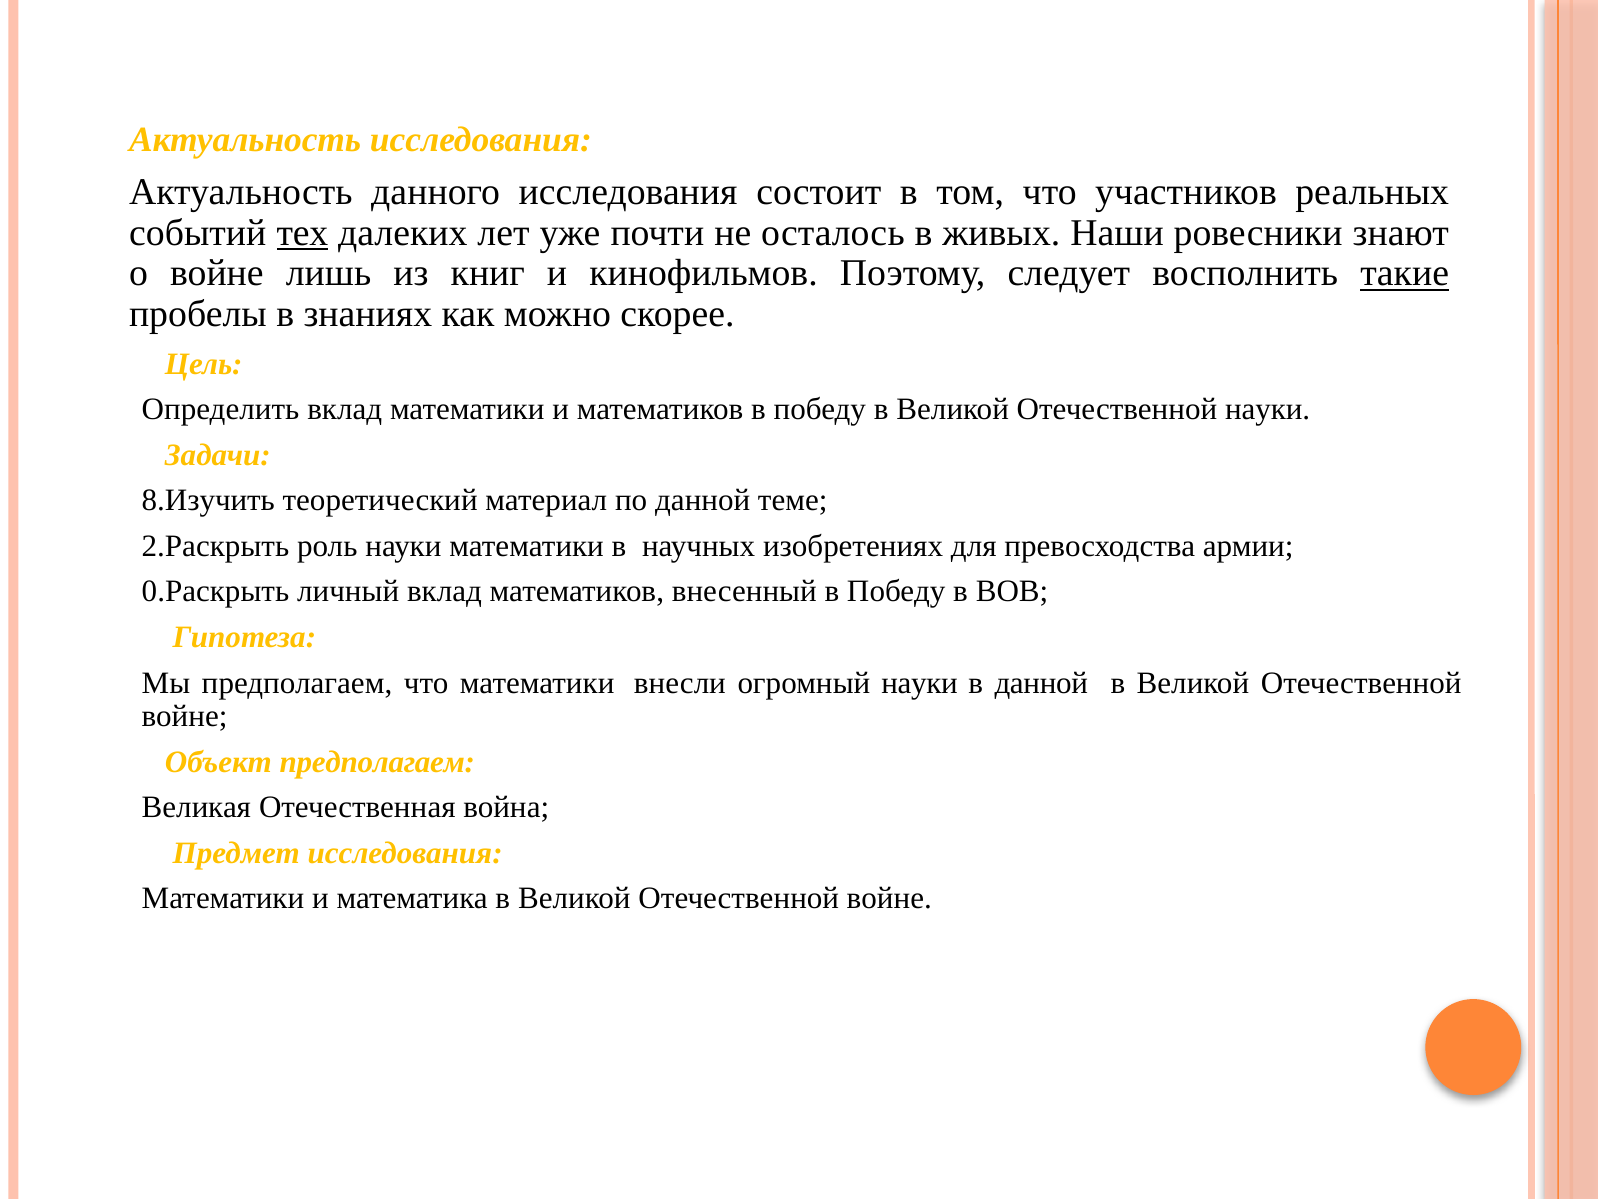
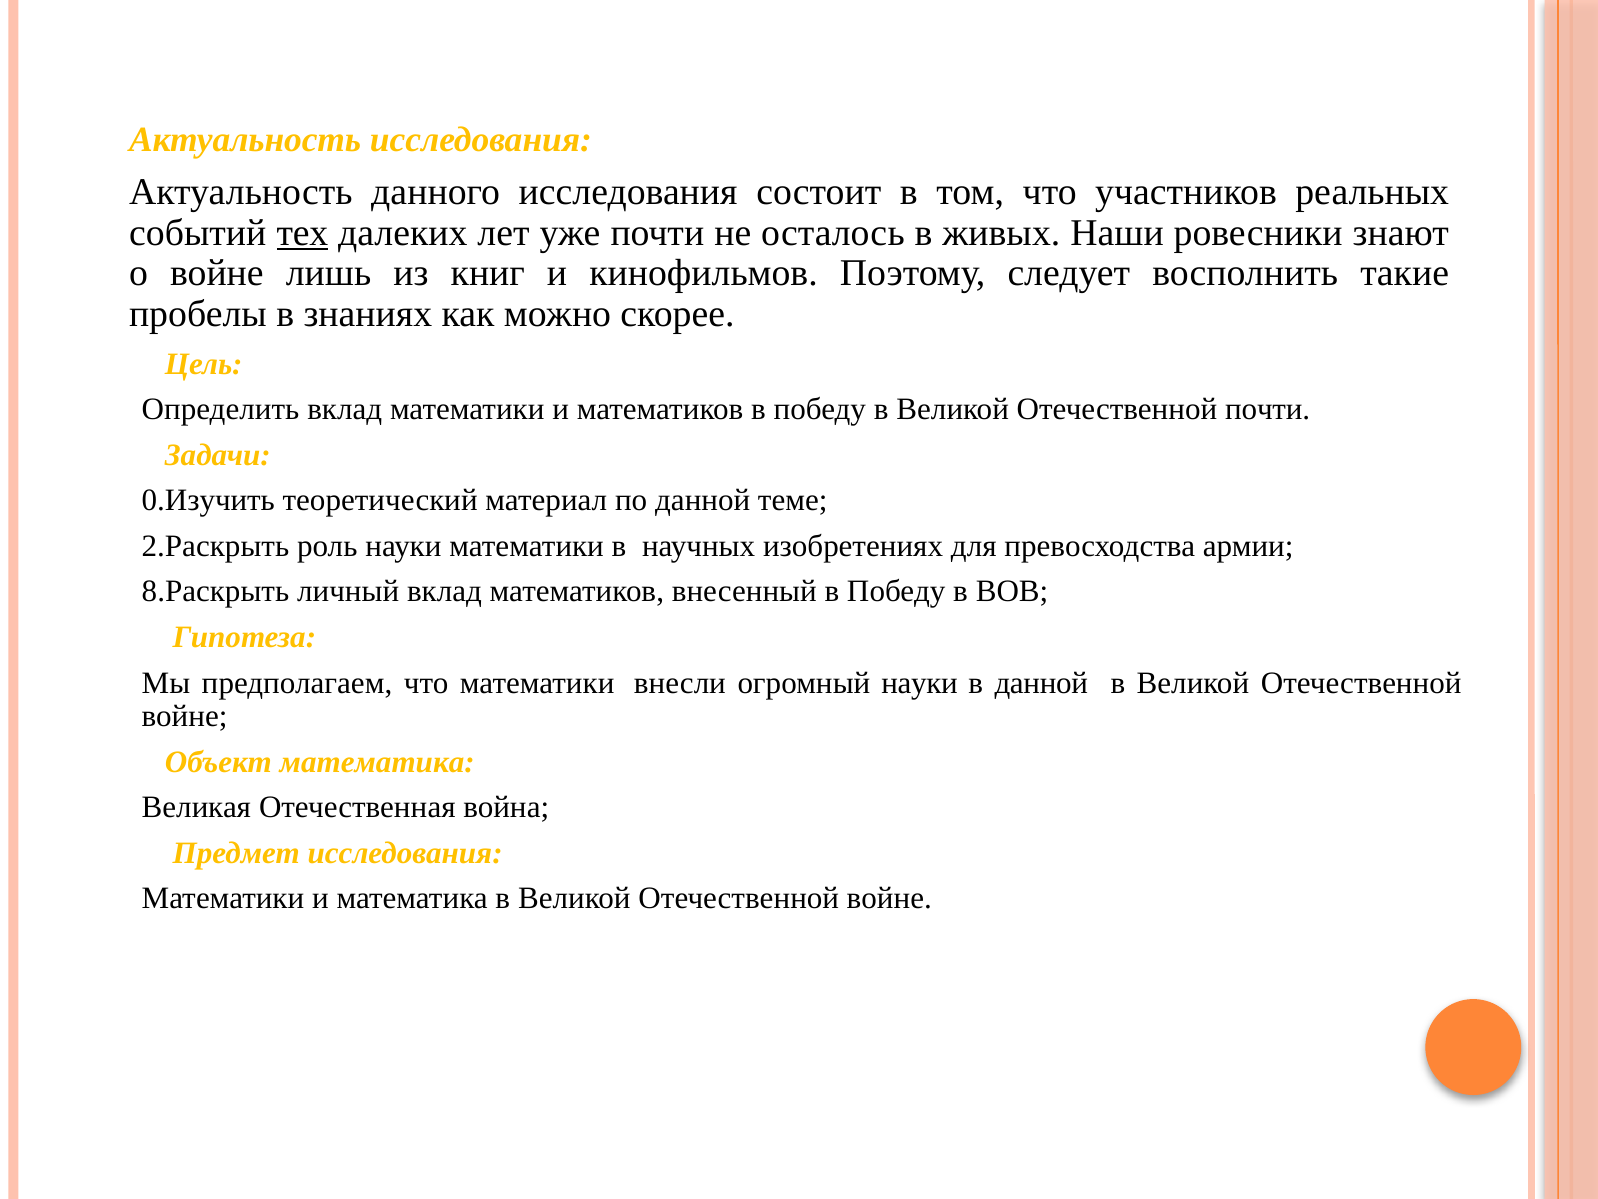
такие underline: present -> none (1405, 273)
Отечественной науки: науки -> почти (1268, 409)
8.Изучить: 8.Изучить -> 0.Изучить (208, 500)
0.Раскрыть: 0.Раскрыть -> 8.Раскрыть (215, 591)
Объект предполагаем: предполагаем -> математика (377, 762)
